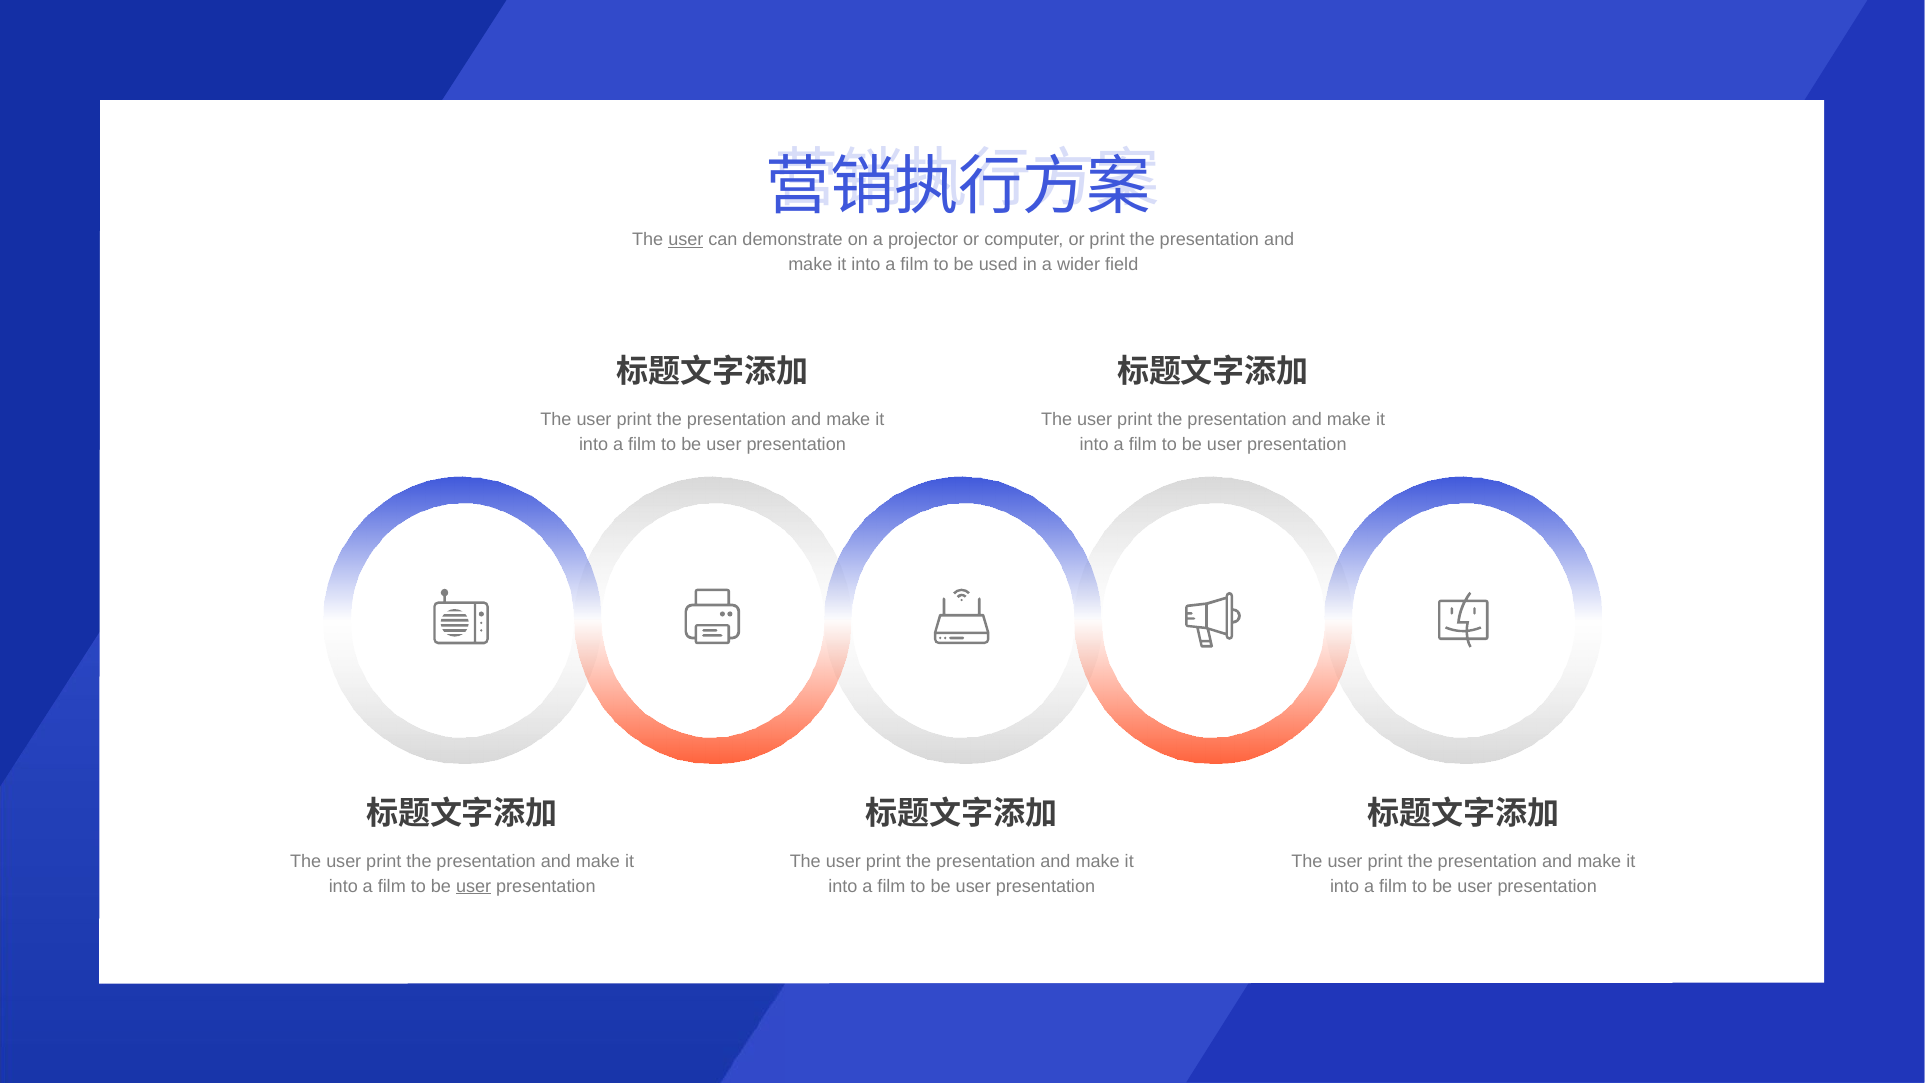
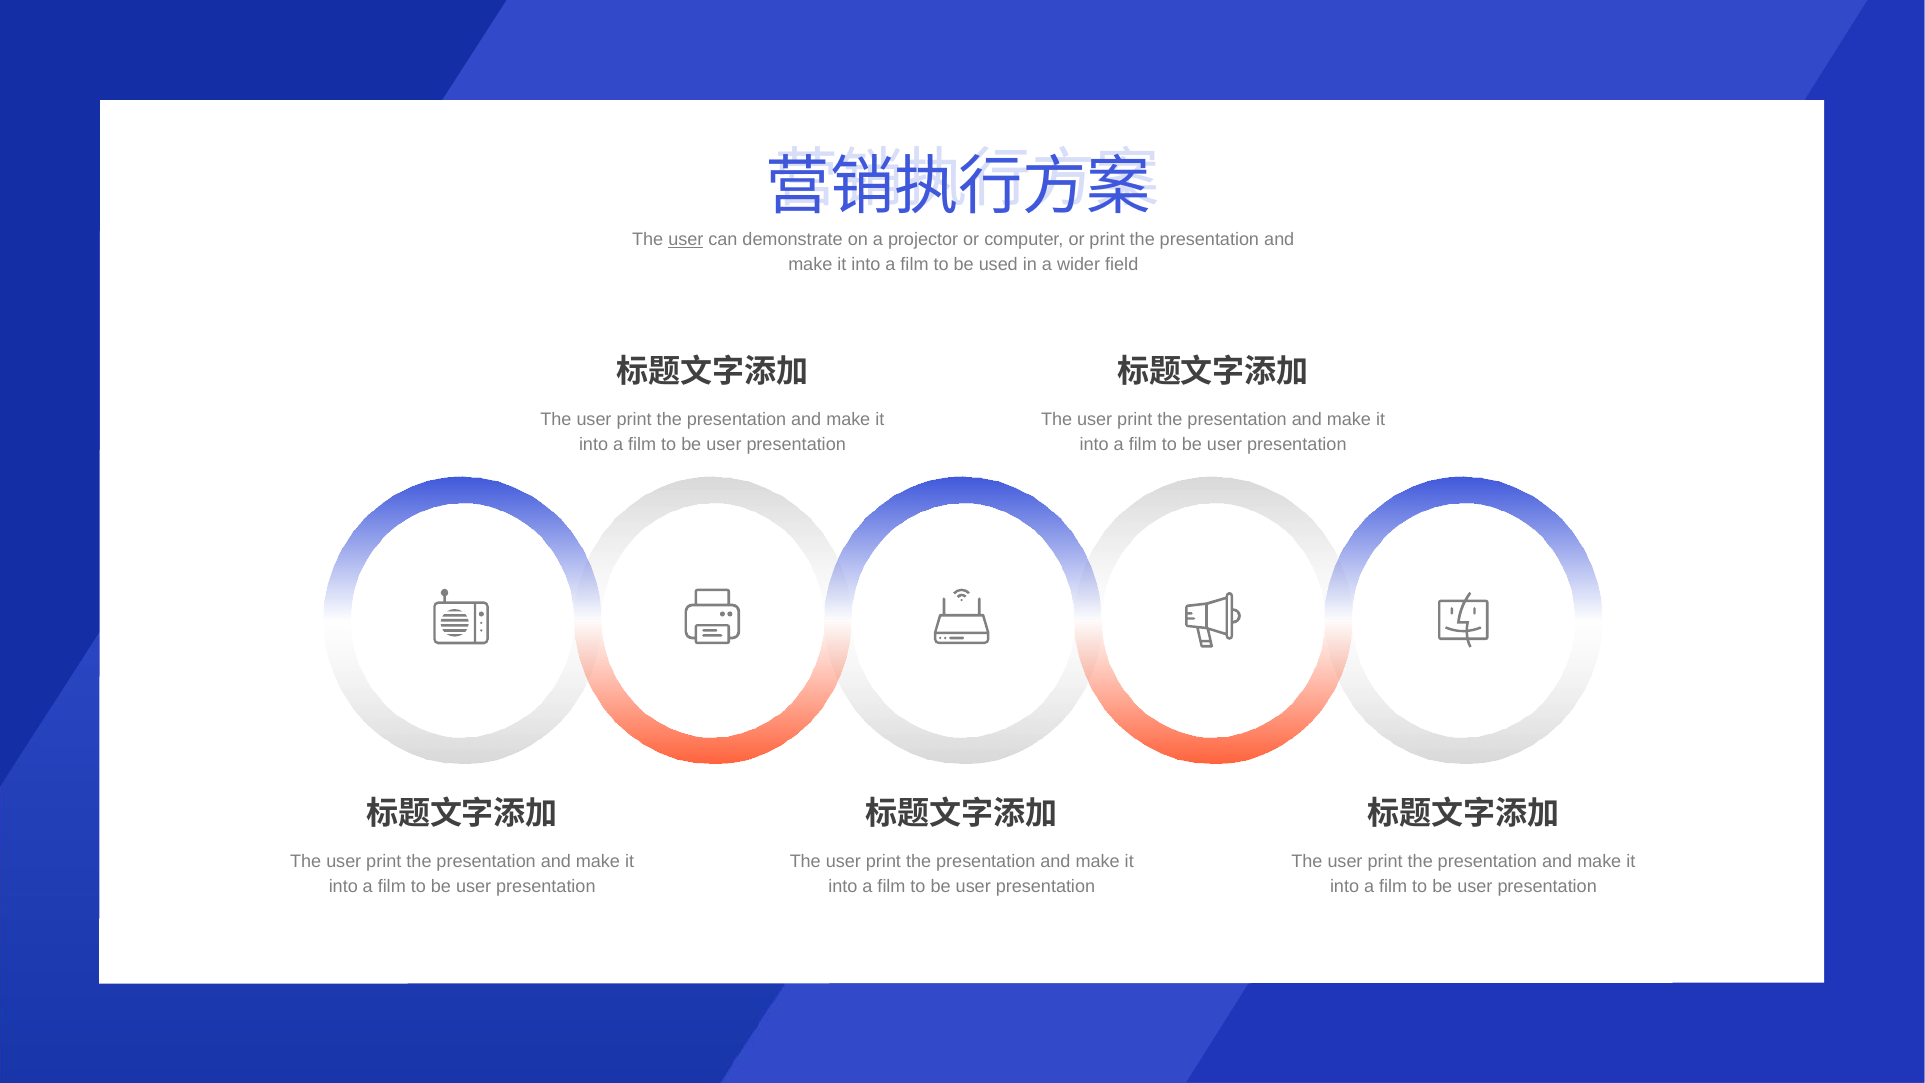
user underline: present -> none (474, 886)
